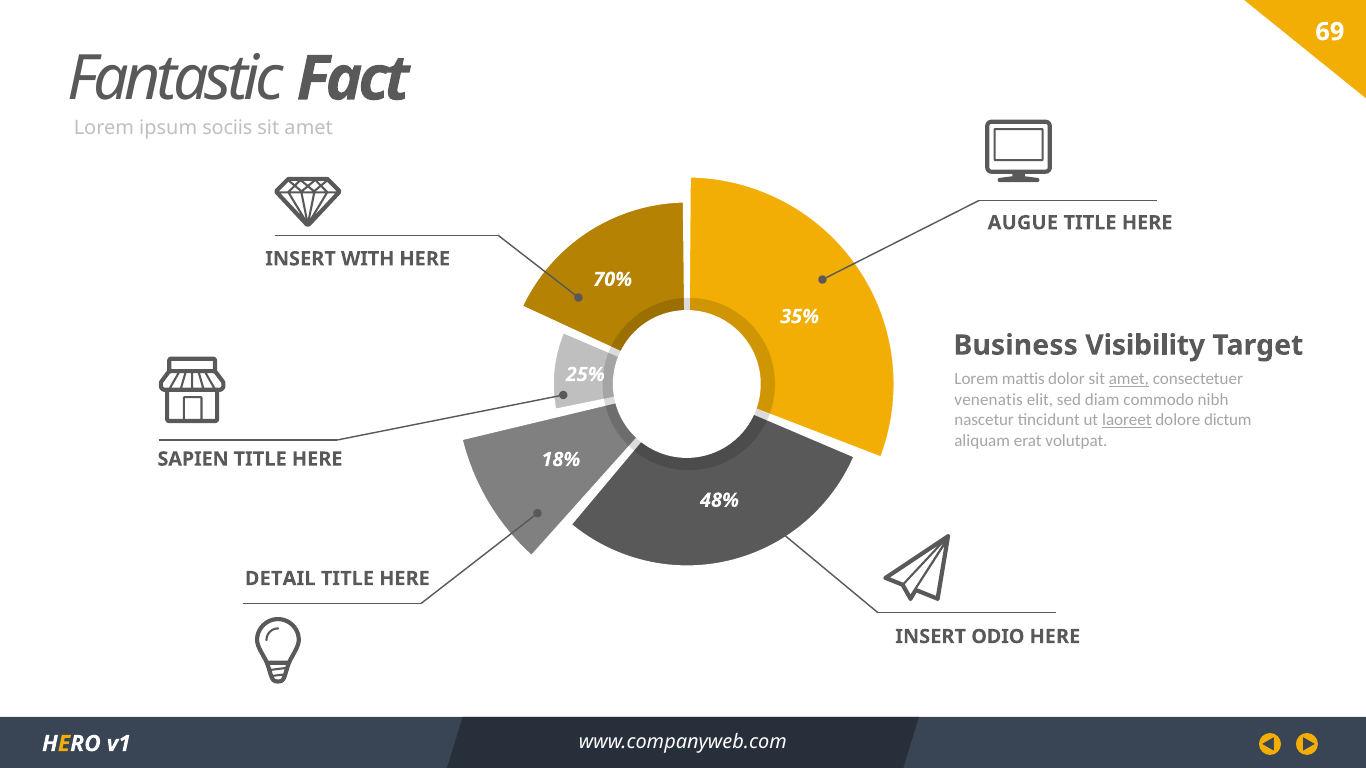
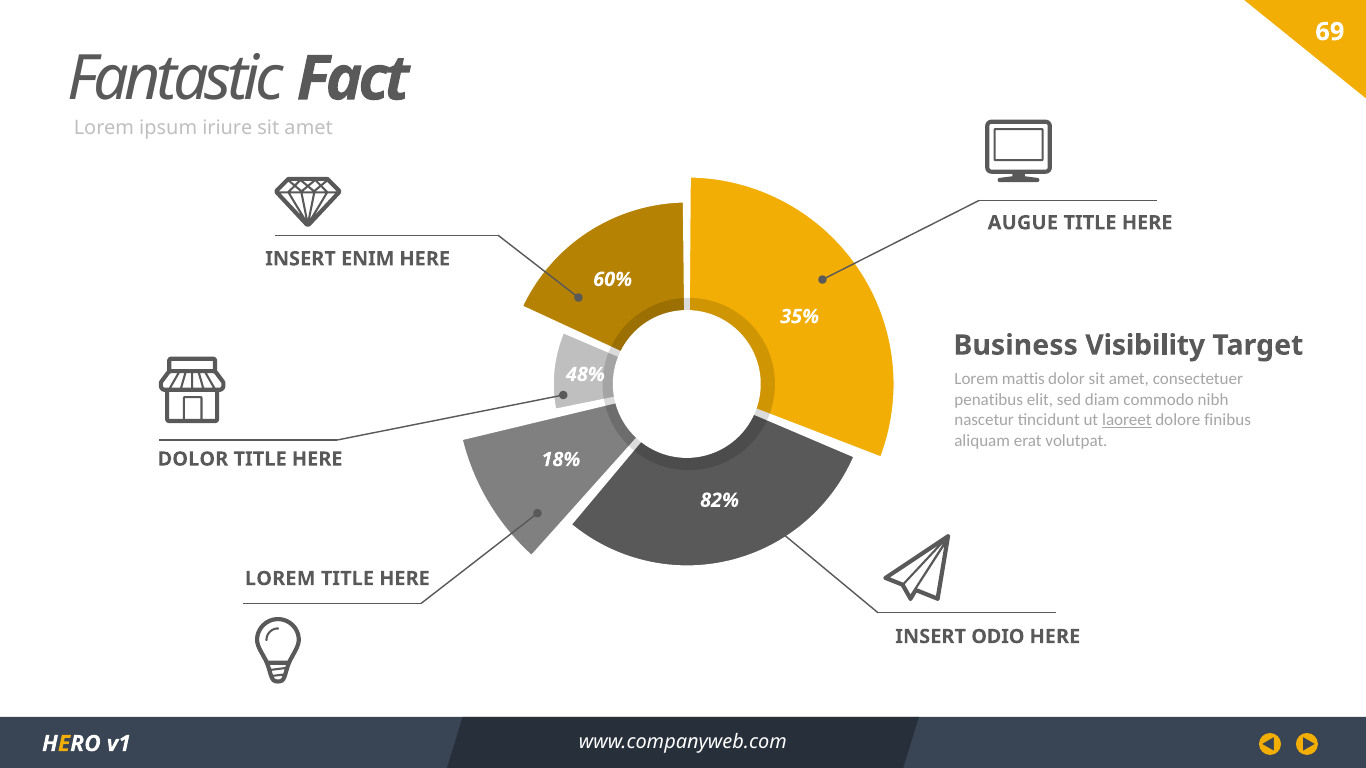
sociis: sociis -> iriure (227, 128)
WITH: WITH -> ENIM (368, 259)
70%: 70% -> 60% (613, 280)
25%: 25% -> 48% (585, 375)
amet underline: present -> none (1129, 379)
venenatis: venenatis -> penatibus (989, 400)
dictum: dictum -> finibus (1228, 420)
SAPIEN: SAPIEN -> DOLOR (193, 459)
48%: 48% -> 82% (720, 501)
DETAIL: DETAIL -> LOREM (280, 579)
